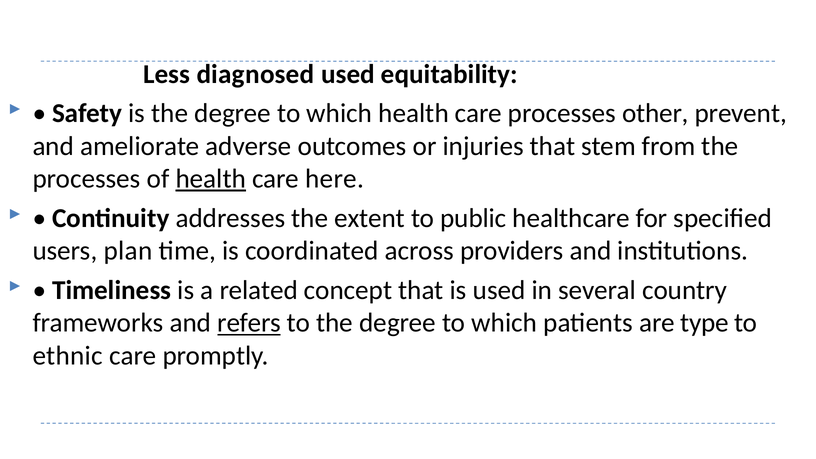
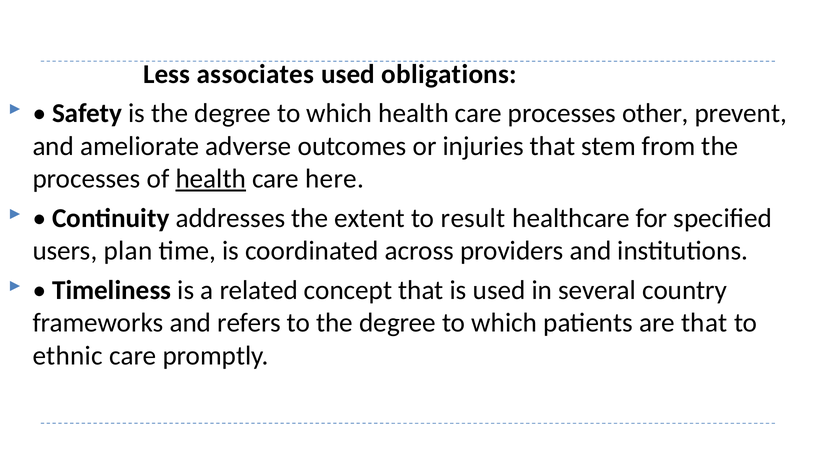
diagnosed: diagnosed -> associates (256, 74)
equitability: equitability -> obligations (449, 74)
public: public -> result (473, 218)
refers underline: present -> none (249, 323)
are type: type -> that (704, 323)
